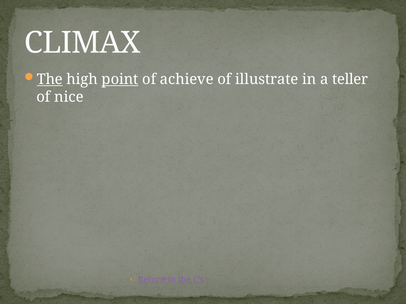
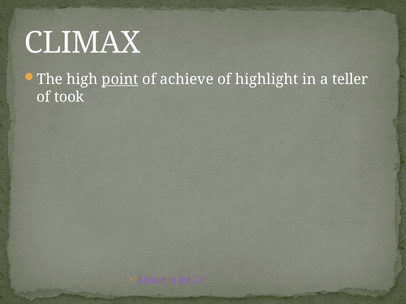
The underline: present -> none (50, 79)
illustrate: illustrate -> highlight (267, 79)
nice: nice -> took (69, 97)
